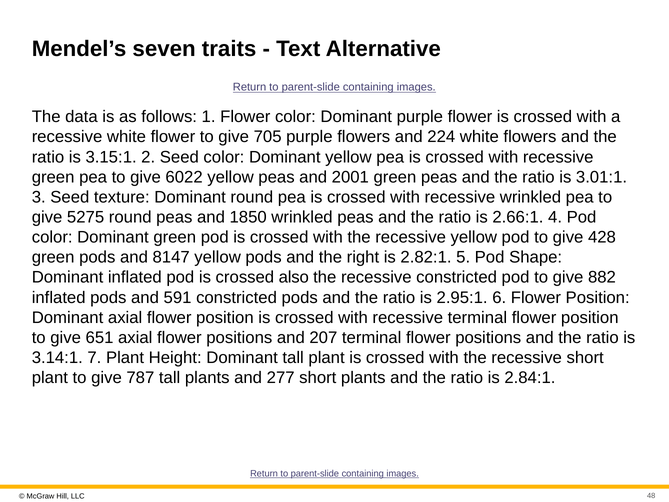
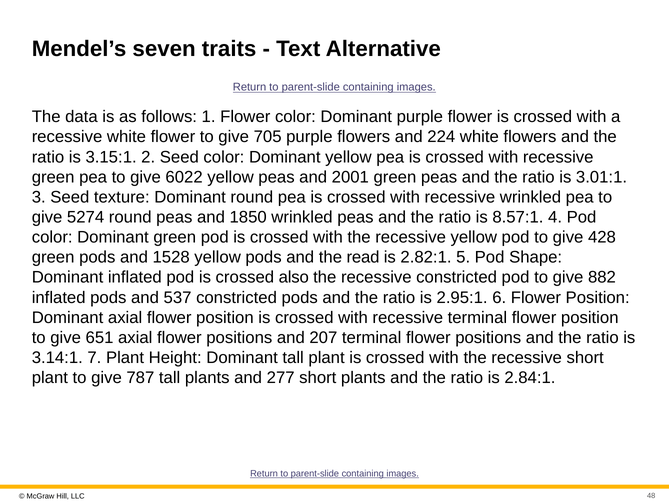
5275: 5275 -> 5274 (86, 217)
2.66:1: 2.66:1 -> 8.57:1 (518, 217)
8147: 8147 -> 1528 (171, 257)
right: right -> read (363, 257)
591: 591 -> 537 (178, 297)
